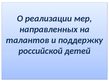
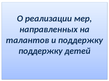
российской: российской -> поддержку (41, 51)
